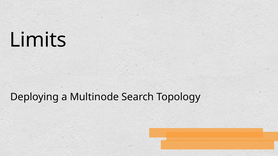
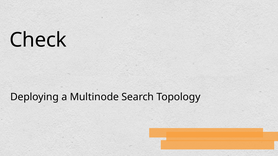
Limits: Limits -> Check (38, 40)
